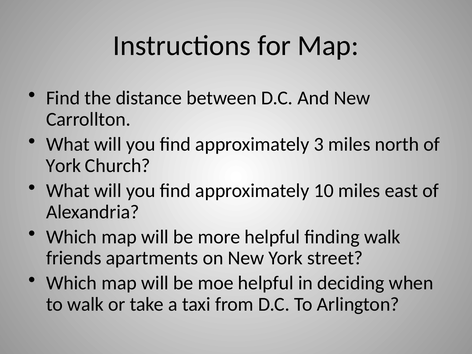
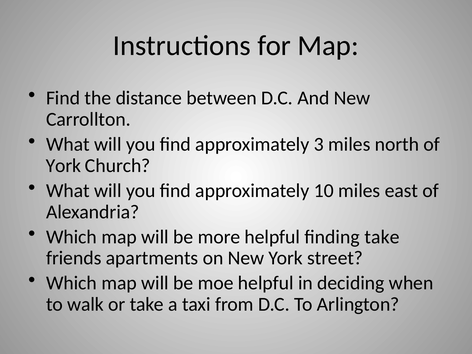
finding walk: walk -> take (382, 237)
